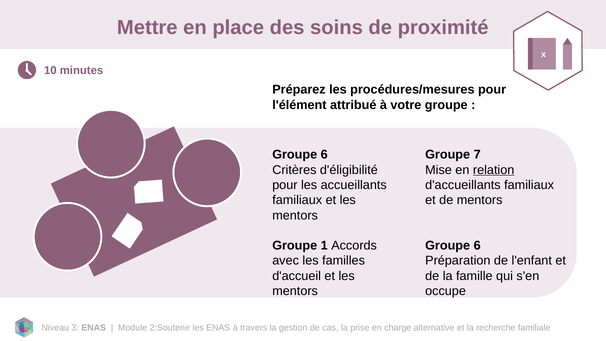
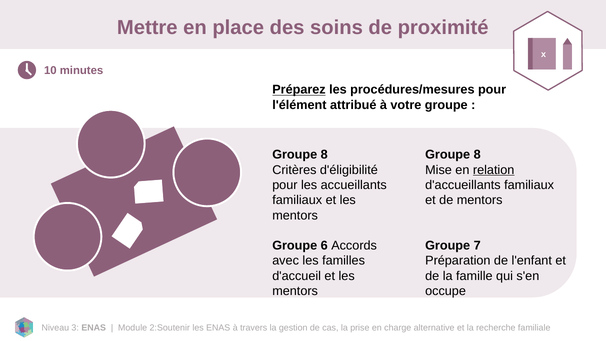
Préparez underline: none -> present (299, 90)
6: 6 -> 8 (324, 155)
7: 7 -> 8 (477, 155)
1: 1 -> 6 (324, 246)
6: 6 -> 7 (477, 246)
